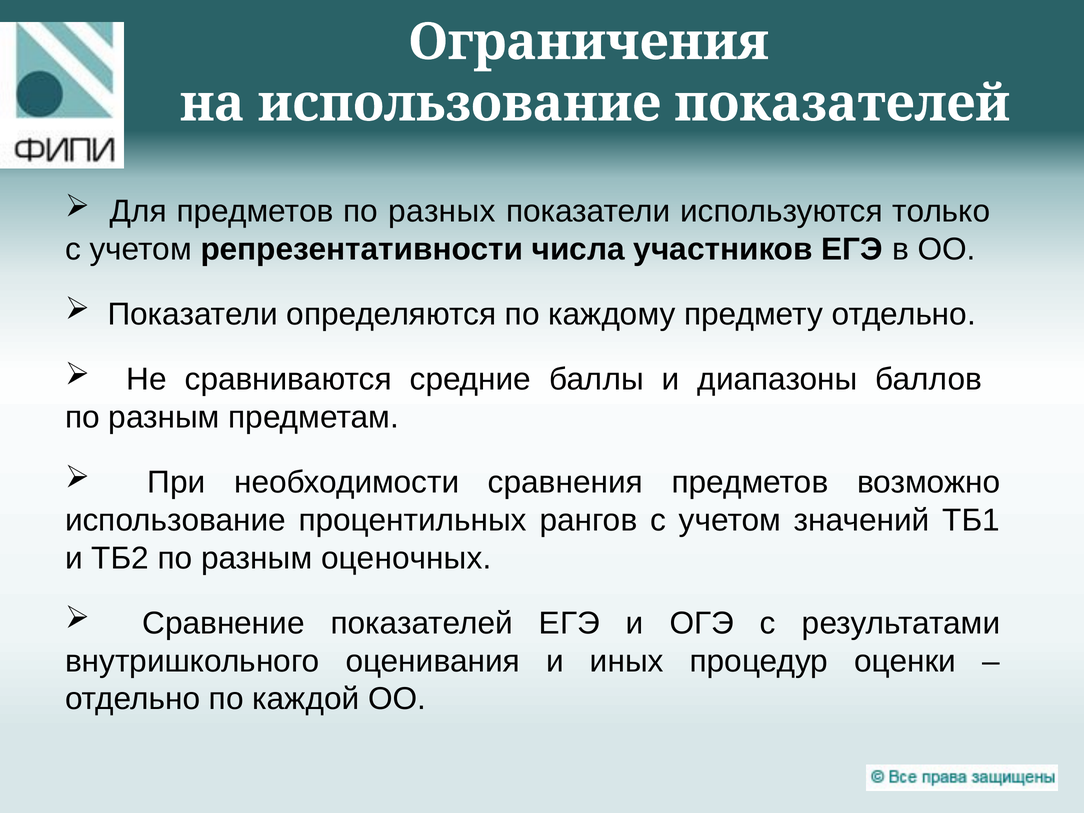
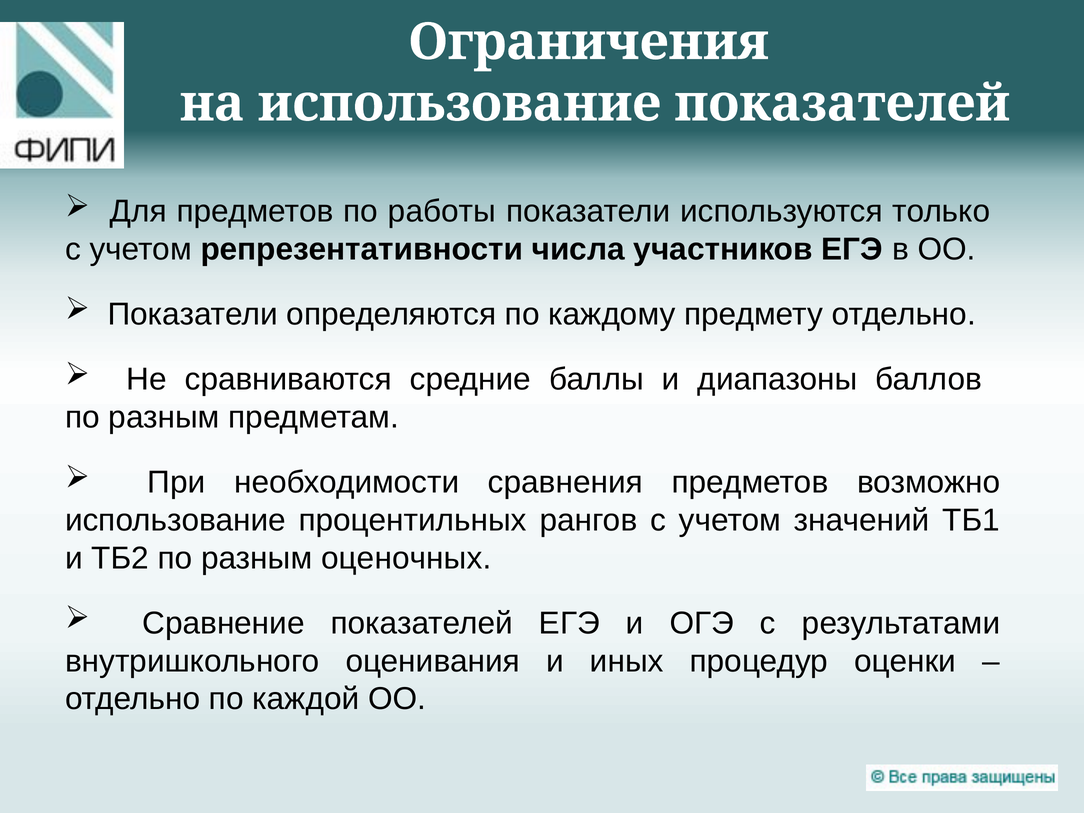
разных: разных -> работы (442, 211)
